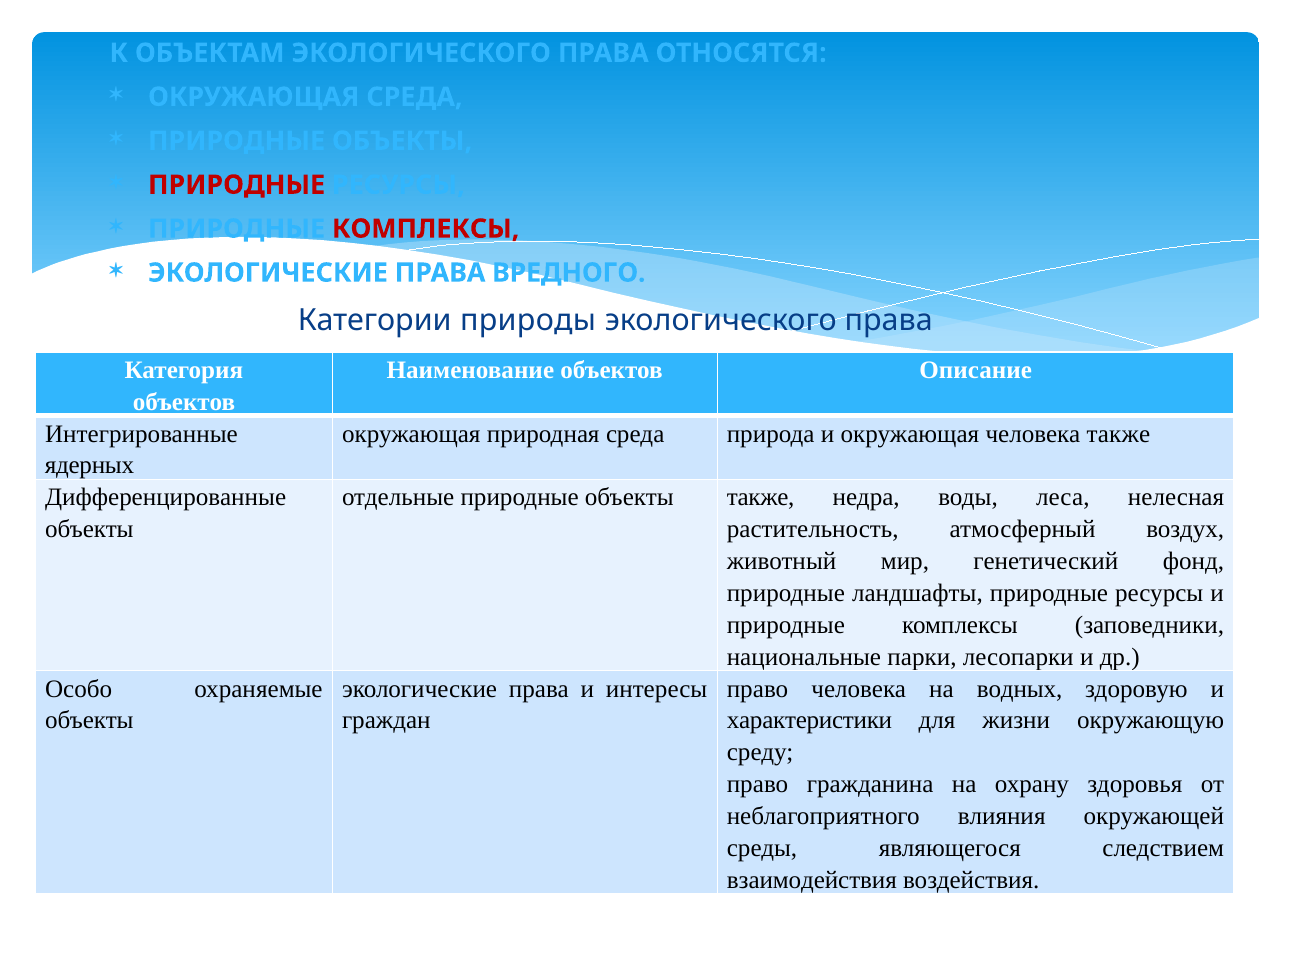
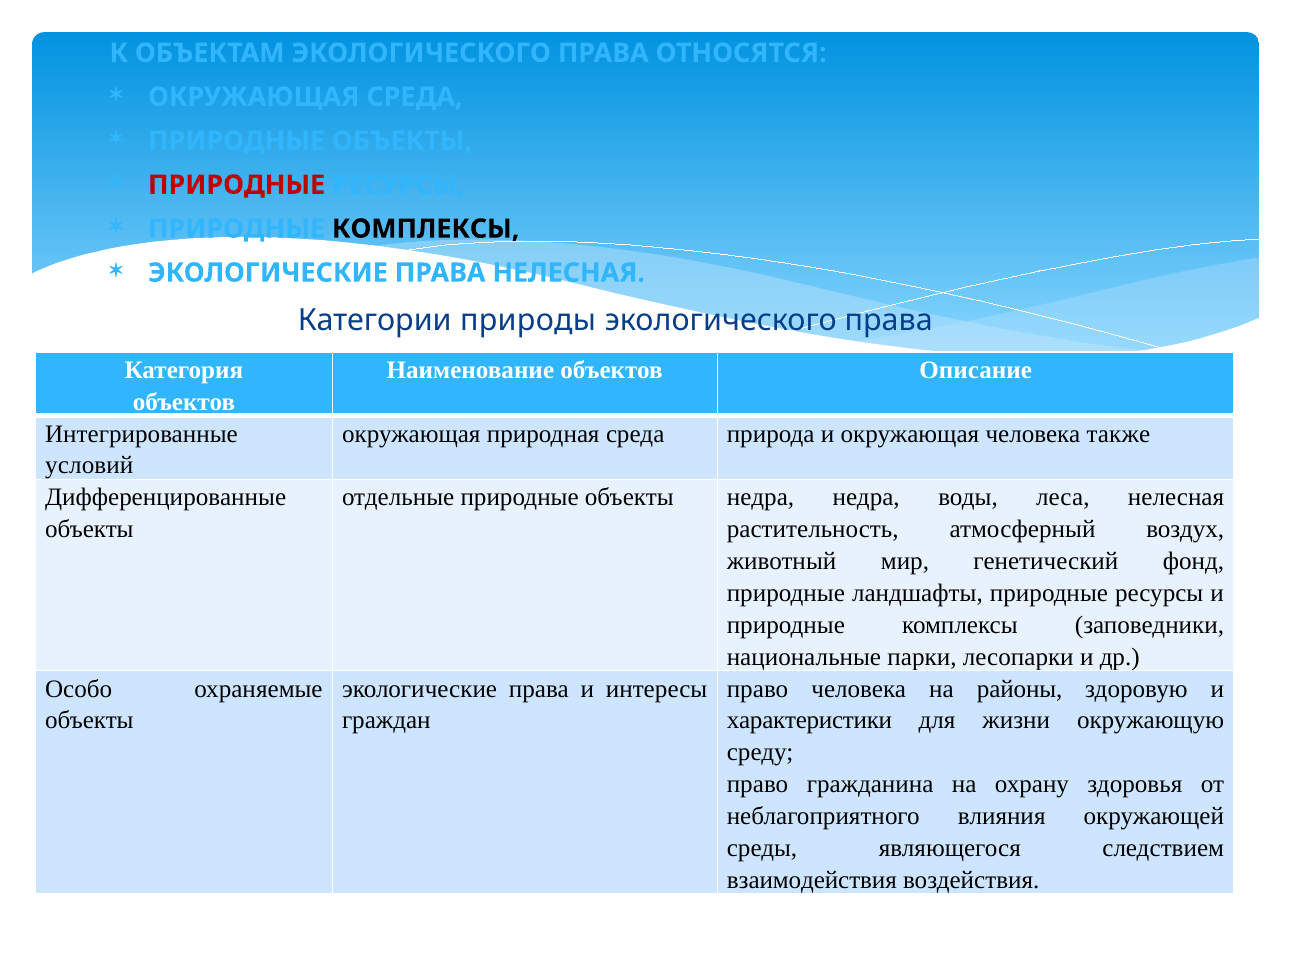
КОМПЛЕКСЫ colour: red -> black (426, 229)
ПРАВА ВРЕДНОГО: ВРЕДНОГО -> НЕЛЕСНАЯ (569, 273)
ядерных: ядерных -> условий (89, 465)
объекты также: также -> недра (761, 497)
водных: водных -> районы (1020, 688)
